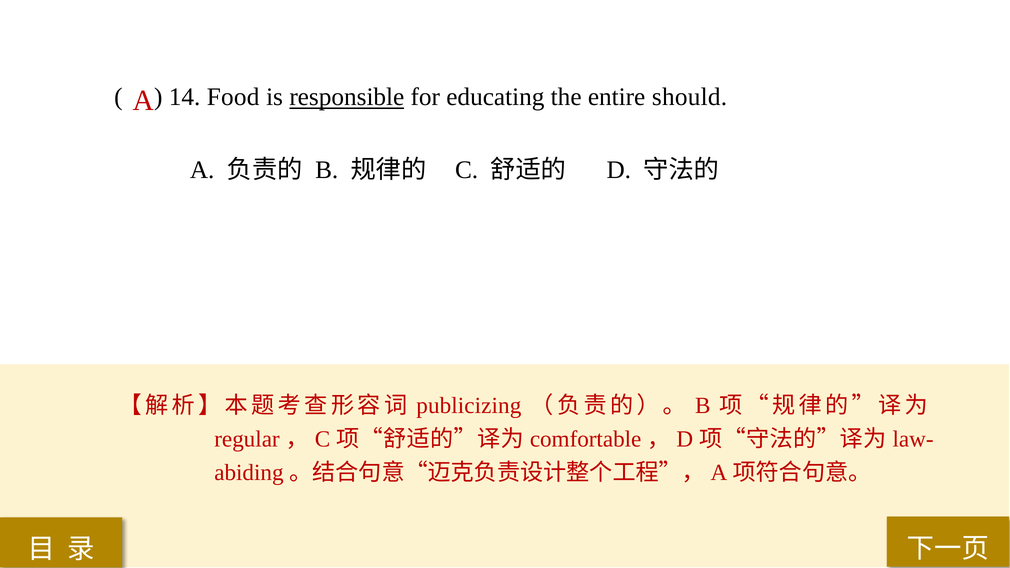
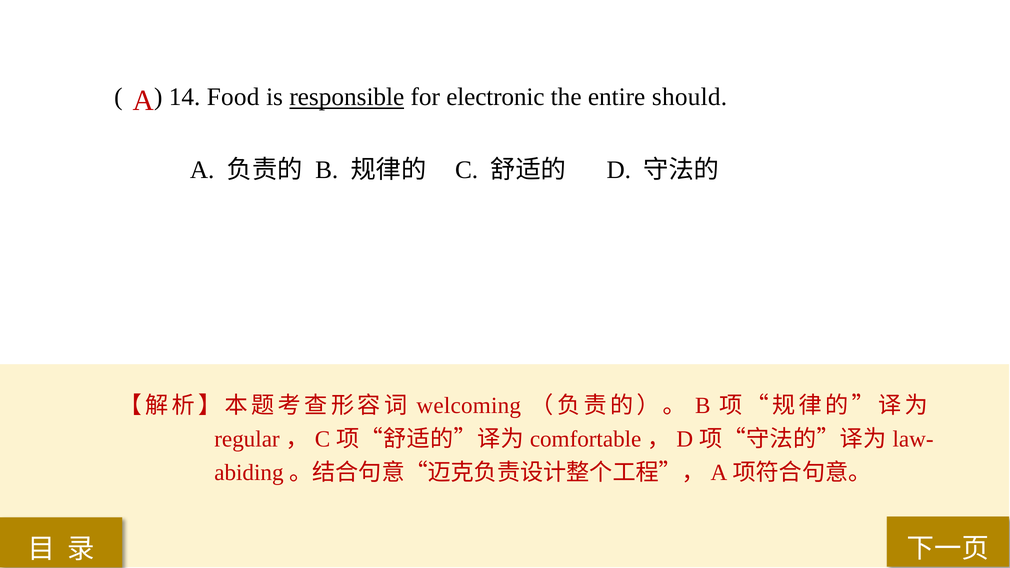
educating: educating -> electronic (495, 97)
publicizing: publicizing -> welcoming (469, 406)
